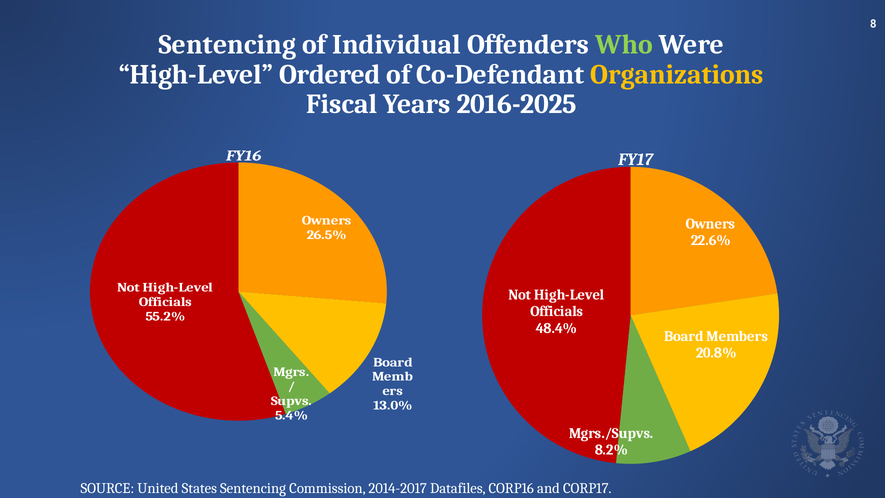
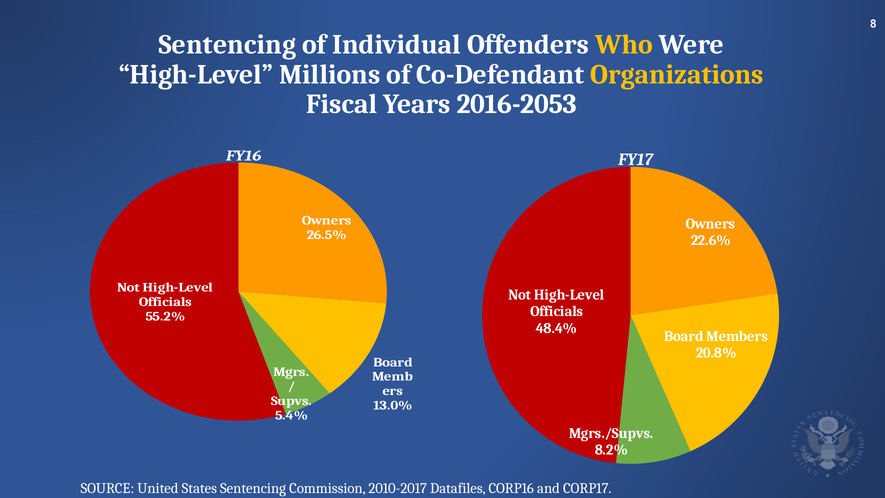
Who colour: light green -> yellow (624, 45)
Ordered: Ordered -> Millions (330, 74)
2016-2025: 2016-2025 -> 2016-2053 (517, 104)
2014-2017: 2014-2017 -> 2010-2017 (398, 488)
